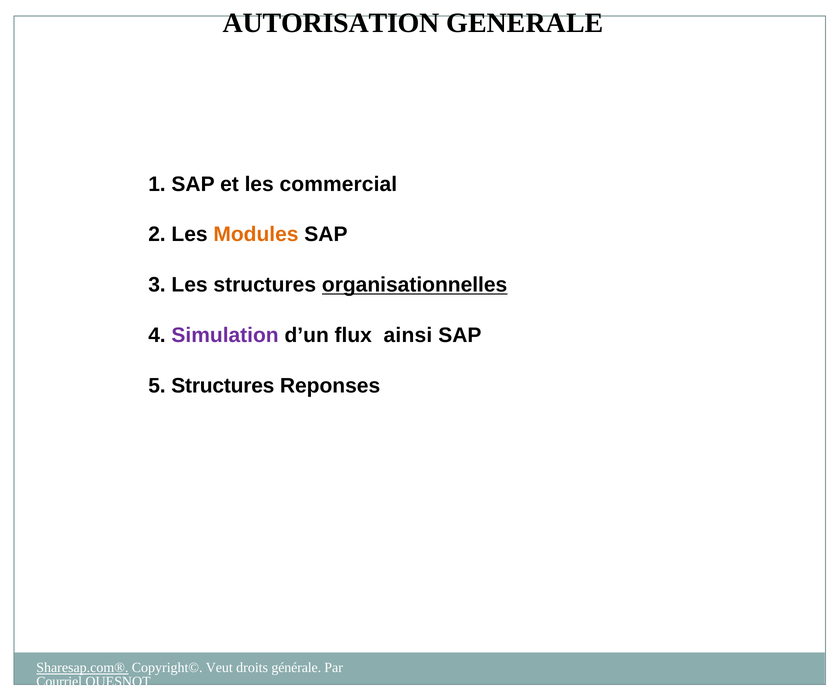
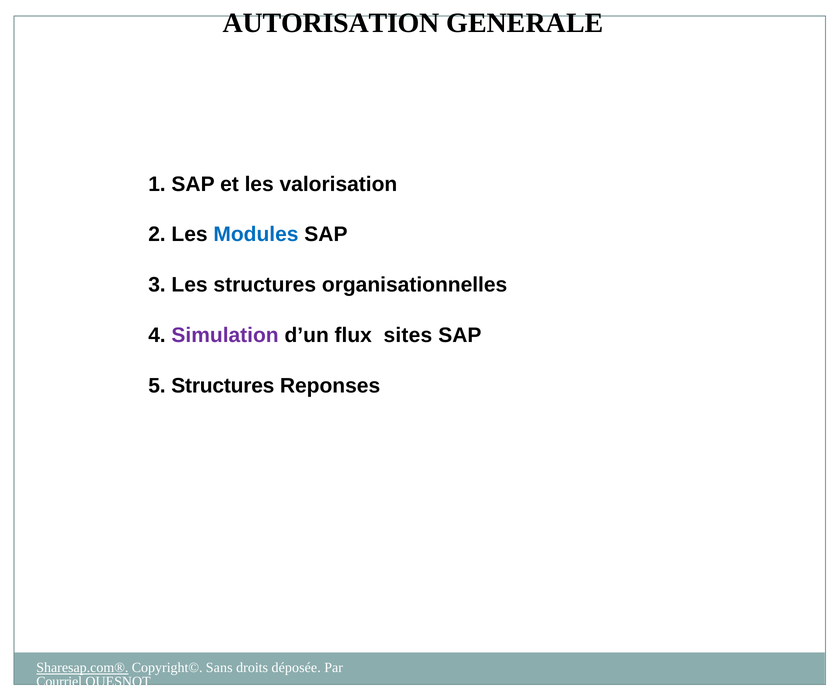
commercial: commercial -> valorisation (338, 184)
Modules colour: orange -> blue (256, 234)
organisationnelles underline: present -> none (415, 285)
ainsi: ainsi -> sites (408, 335)
Veut: Veut -> Sans (219, 668)
générale: générale -> déposée (296, 668)
